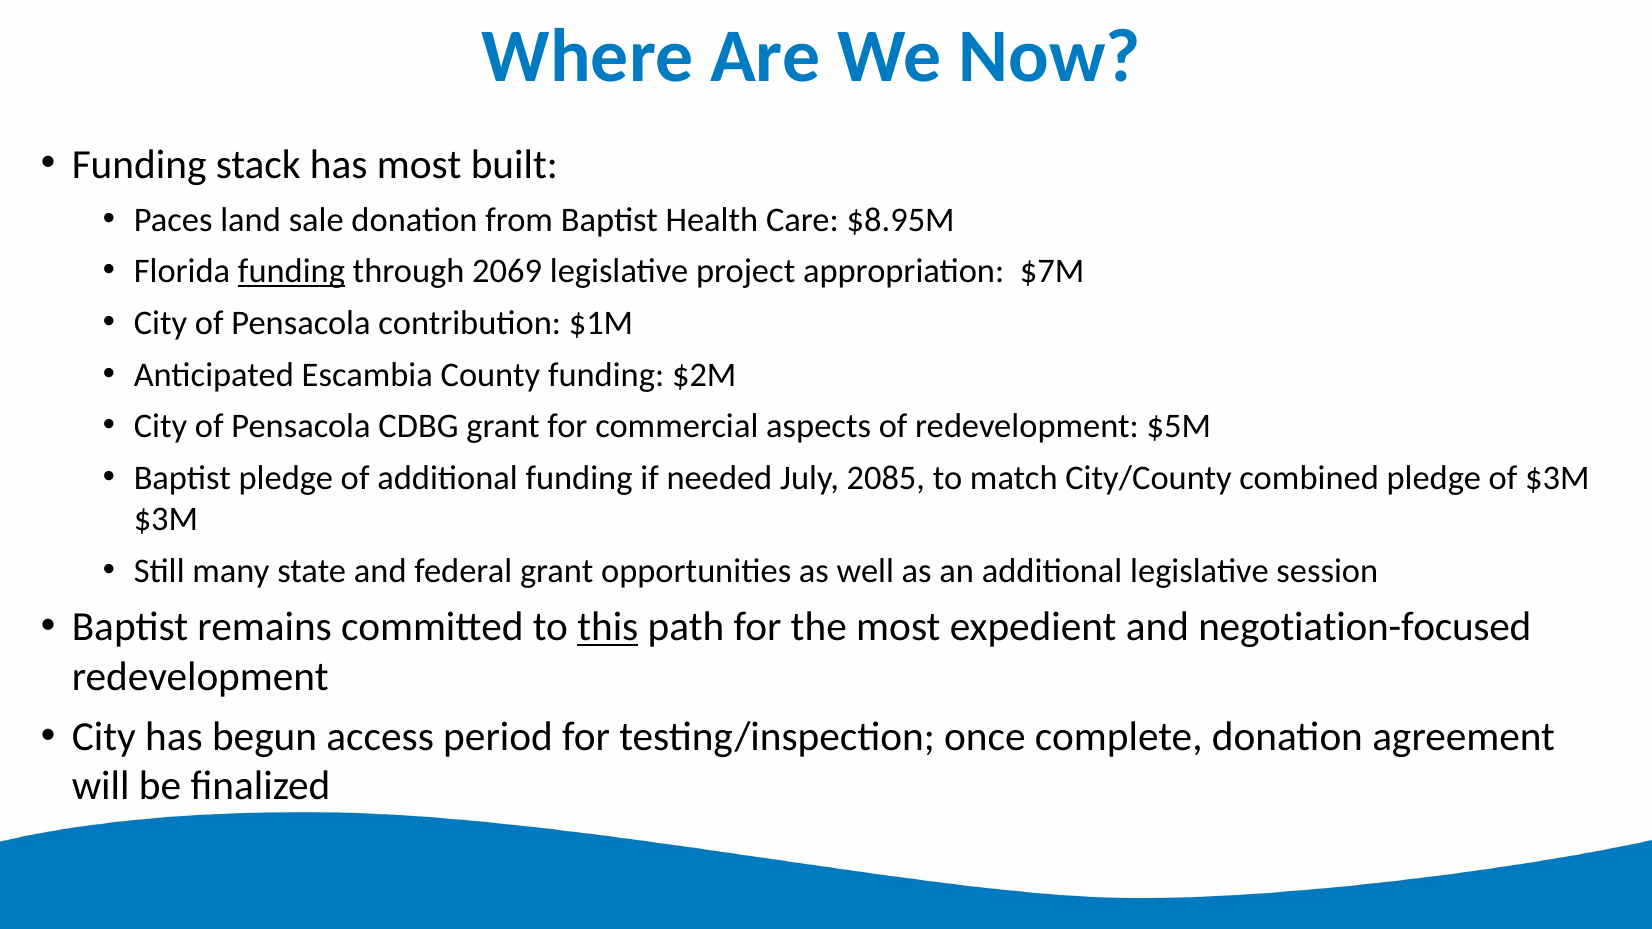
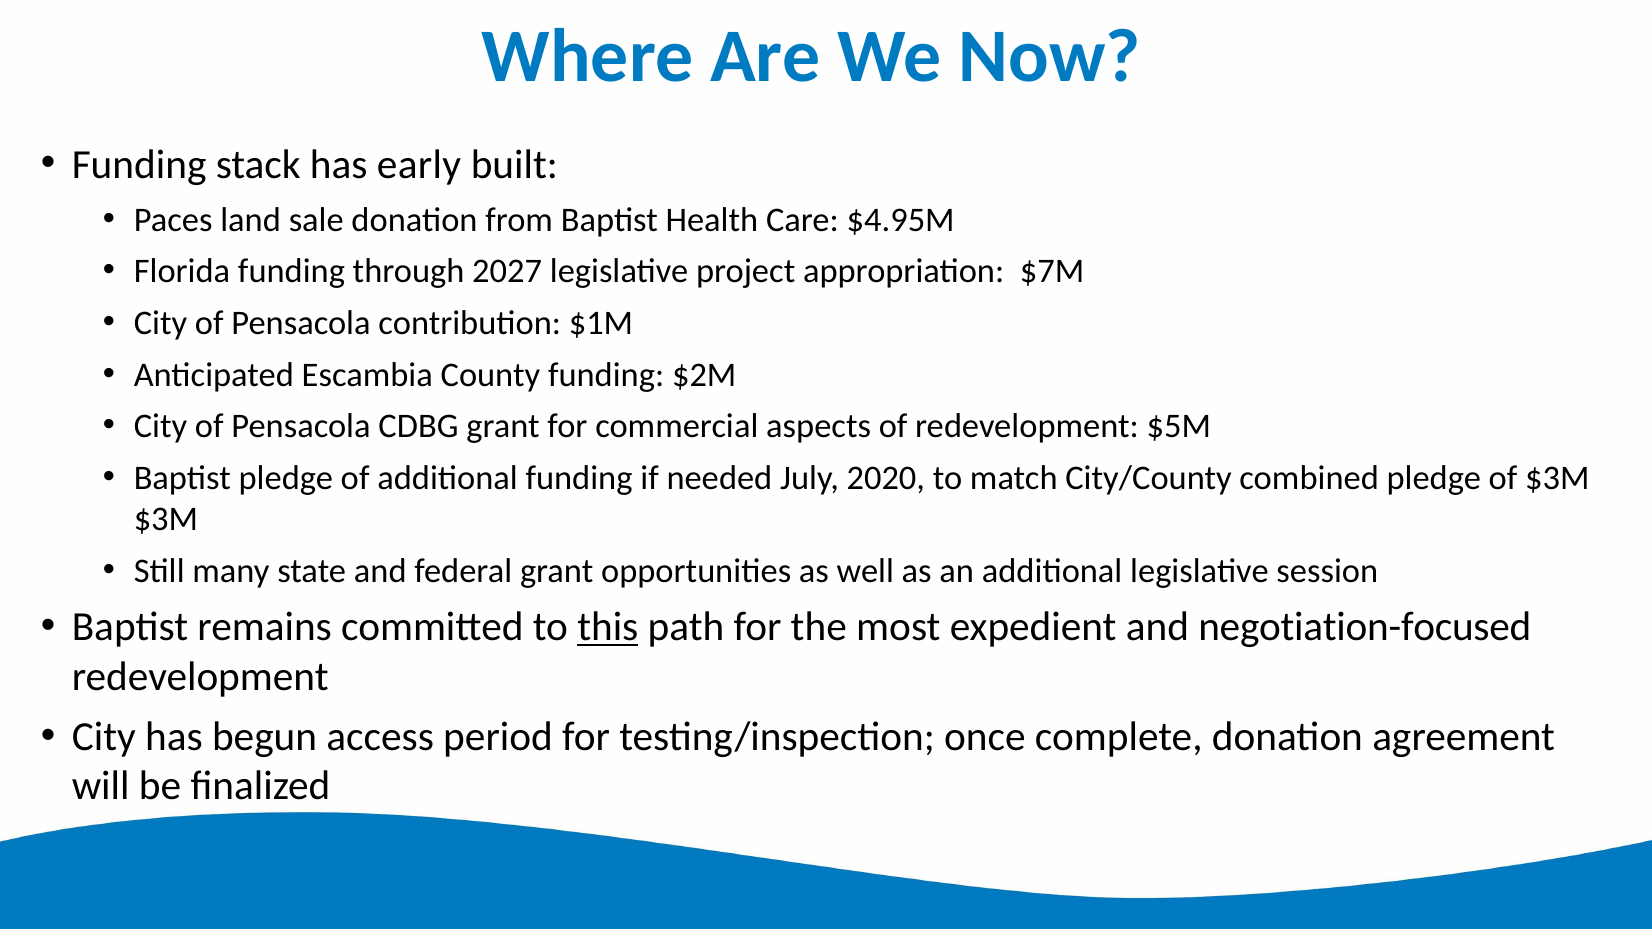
has most: most -> early (419, 165)
$8.95M: $8.95M -> $4.95M (901, 220)
funding underline: present -> none (291, 272)
2069: 2069 -> 2027 (507, 272)
2085: 2085 -> 2020 (886, 478)
